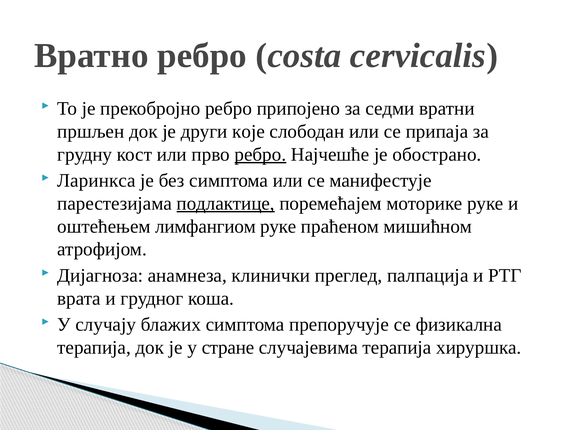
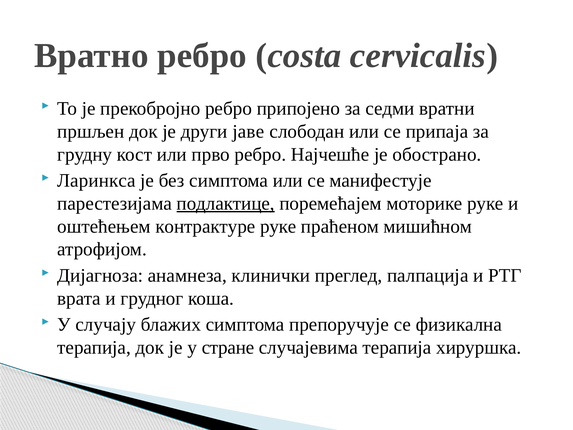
које: које -> јаве (248, 131)
ребро underline: present -> none (260, 154)
лимфангиом: лимфангиом -> контрактуре (205, 226)
